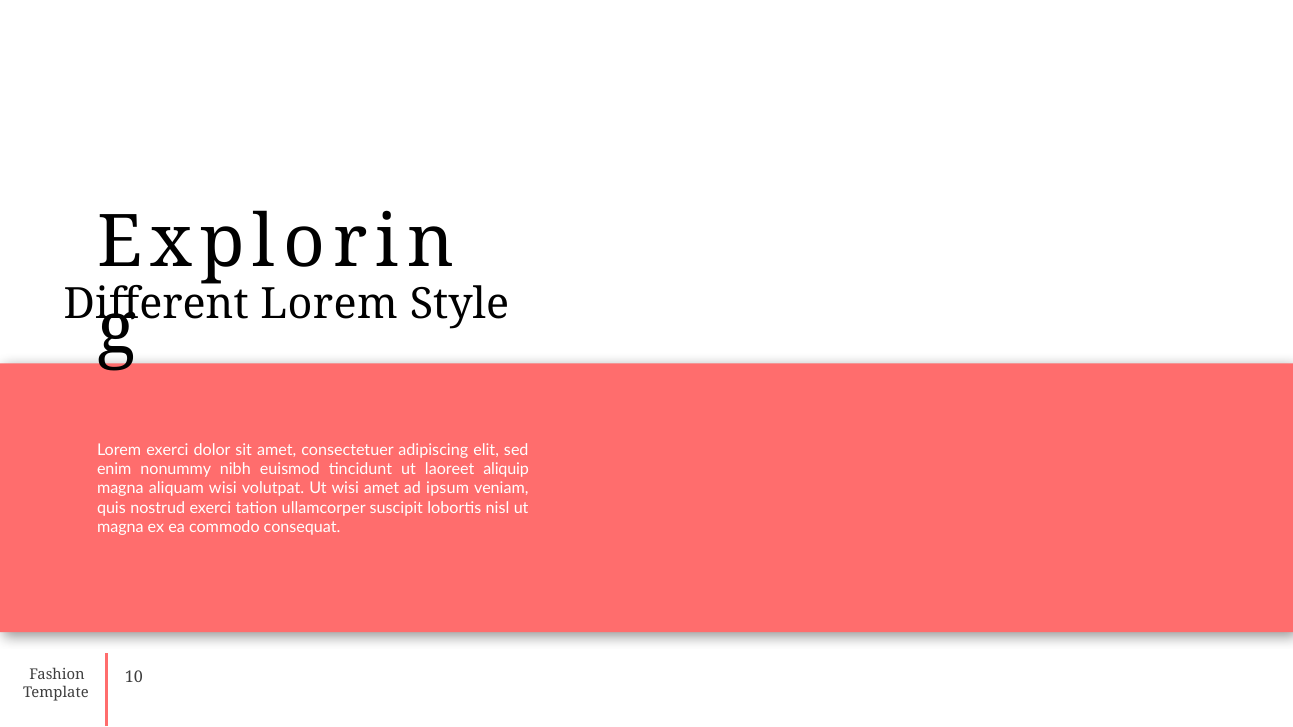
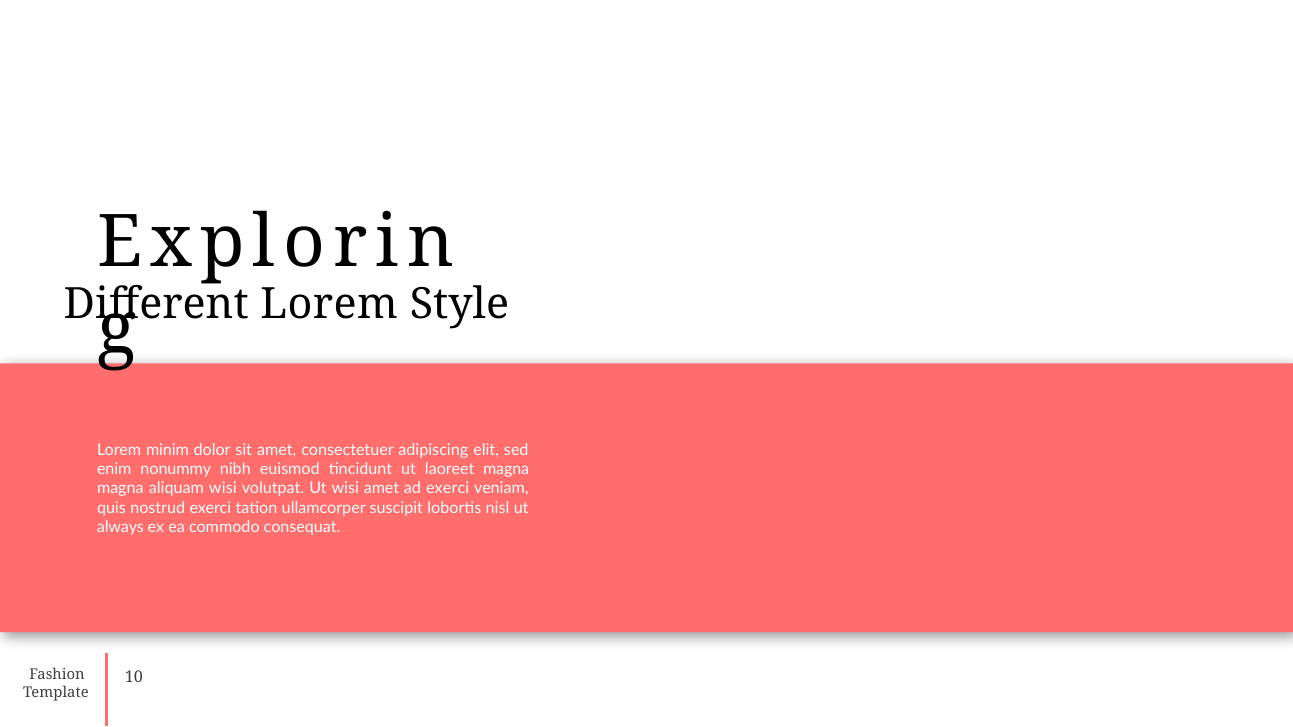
Lorem exerci: exerci -> minim (167, 450)
laoreet aliquip: aliquip -> magna (506, 469)
ad ipsum: ipsum -> exerci (448, 489)
magna: magna -> always (120, 527)
